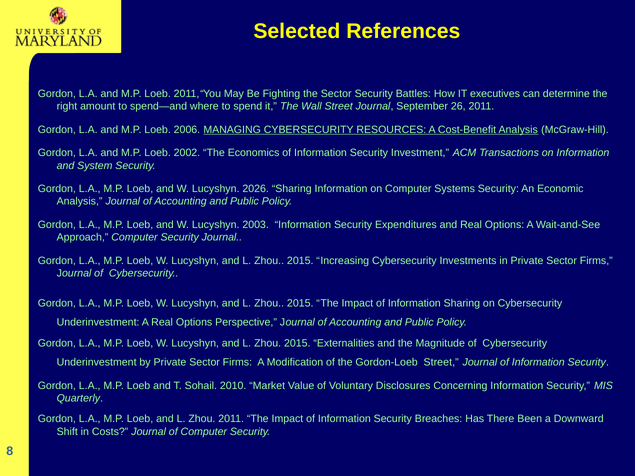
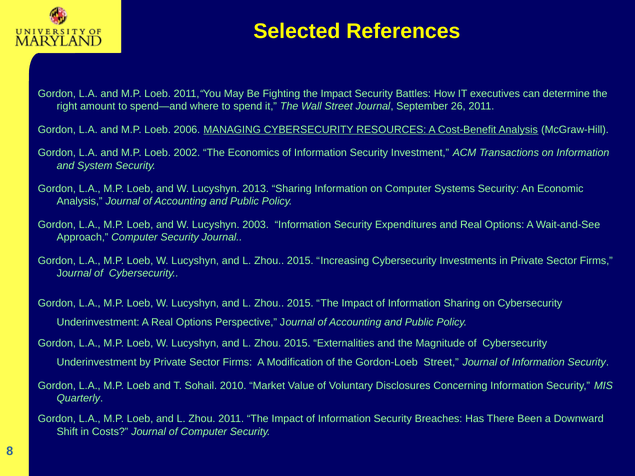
Fighting the Sector: Sector -> Impact (336, 94)
2026: 2026 -> 2013 (256, 189)
